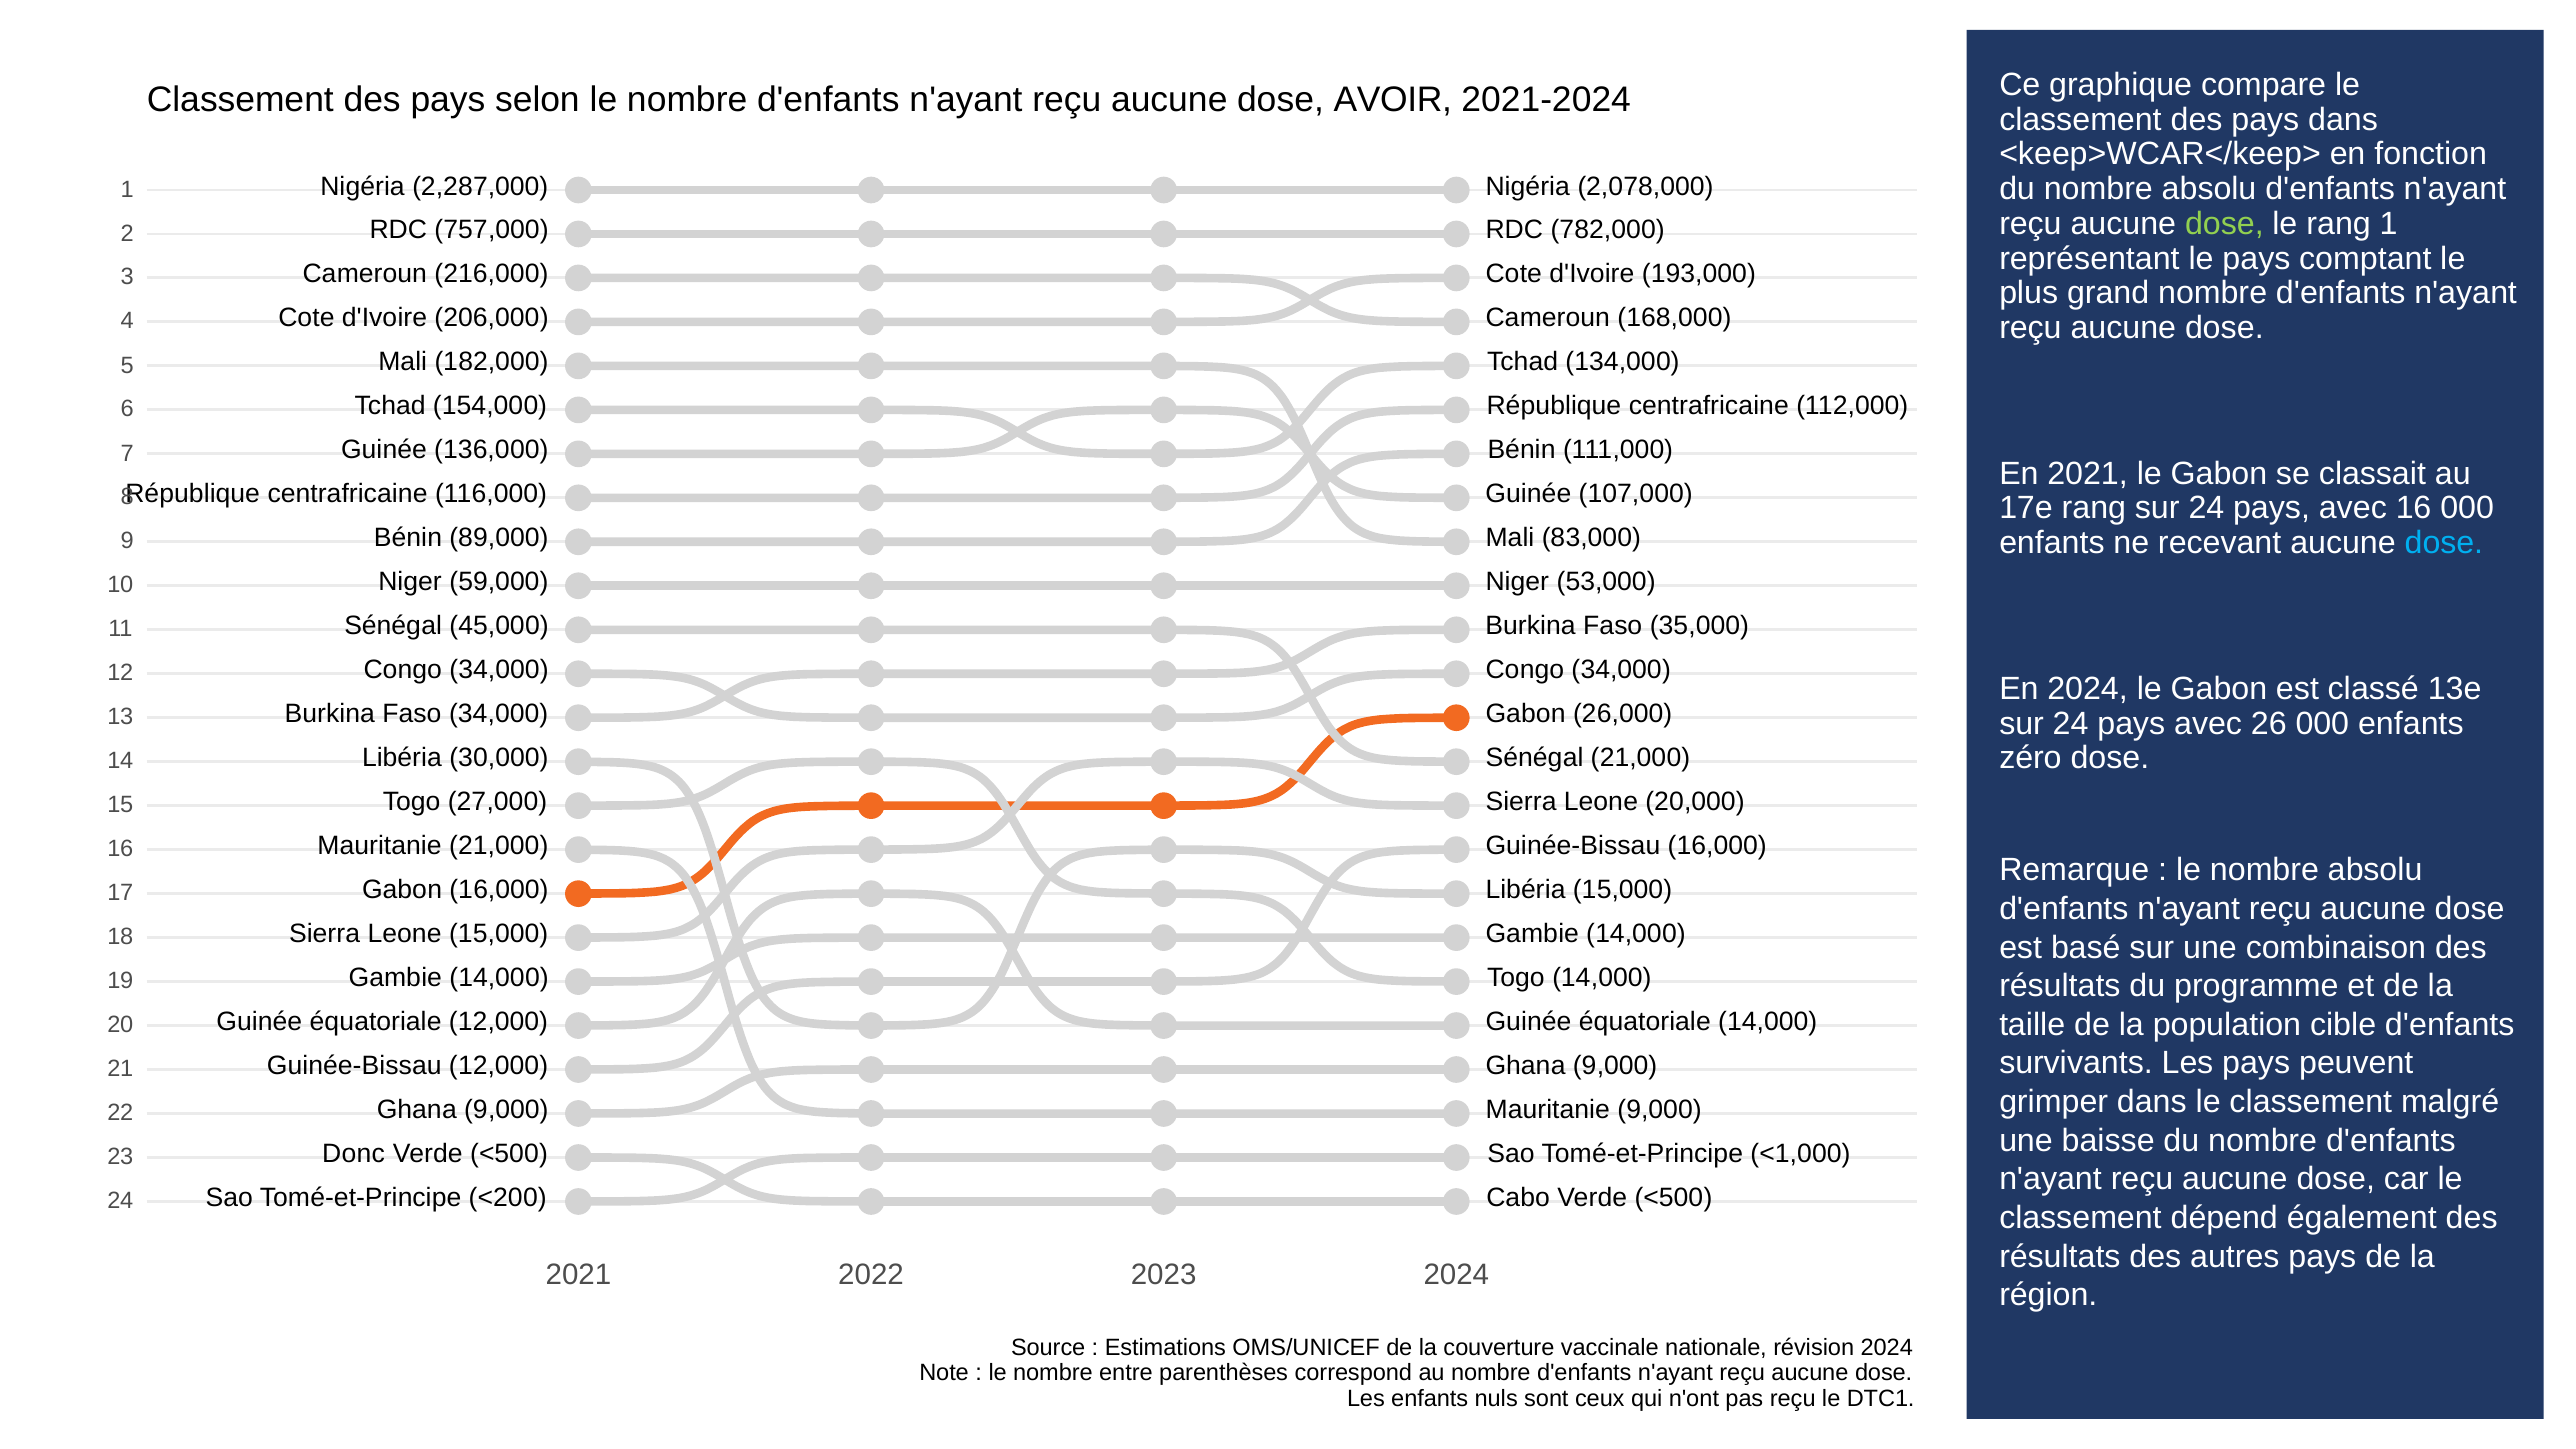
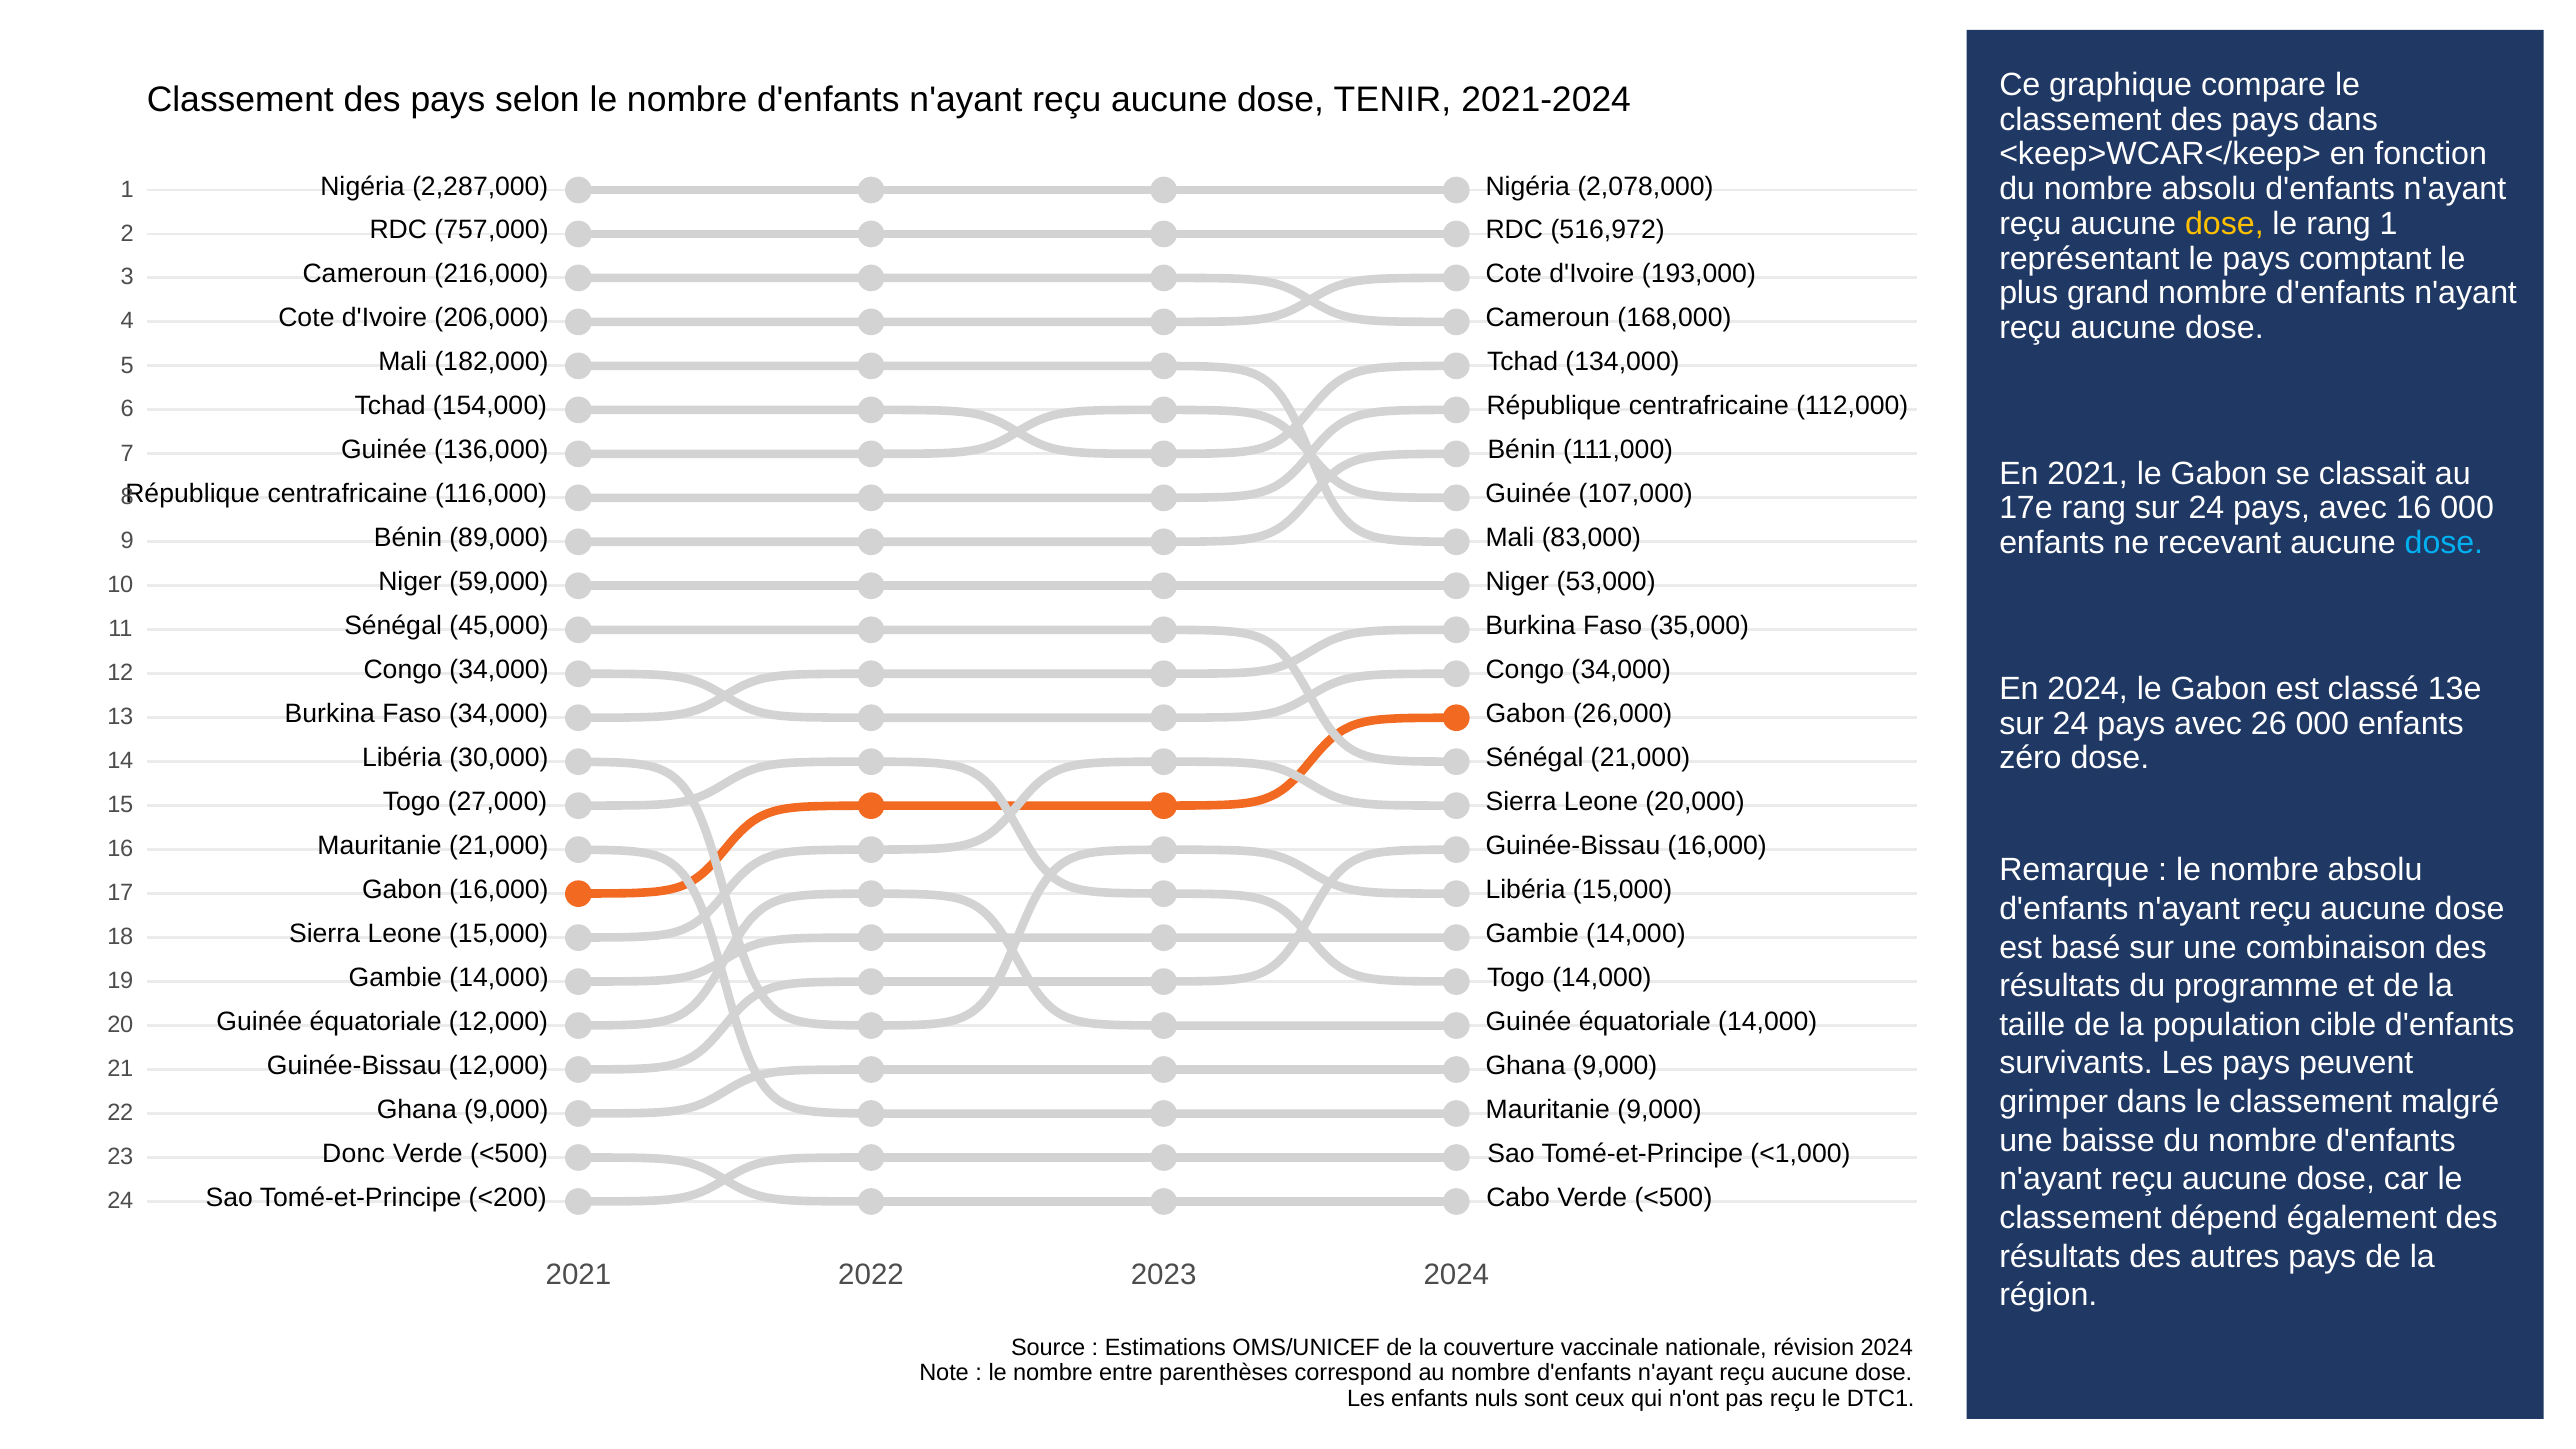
AVOIR: AVOIR -> TENIR (1392, 100)
dose colour: light green -> yellow (2224, 224)
782,000: 782,000 -> 516,972 (1608, 230)
